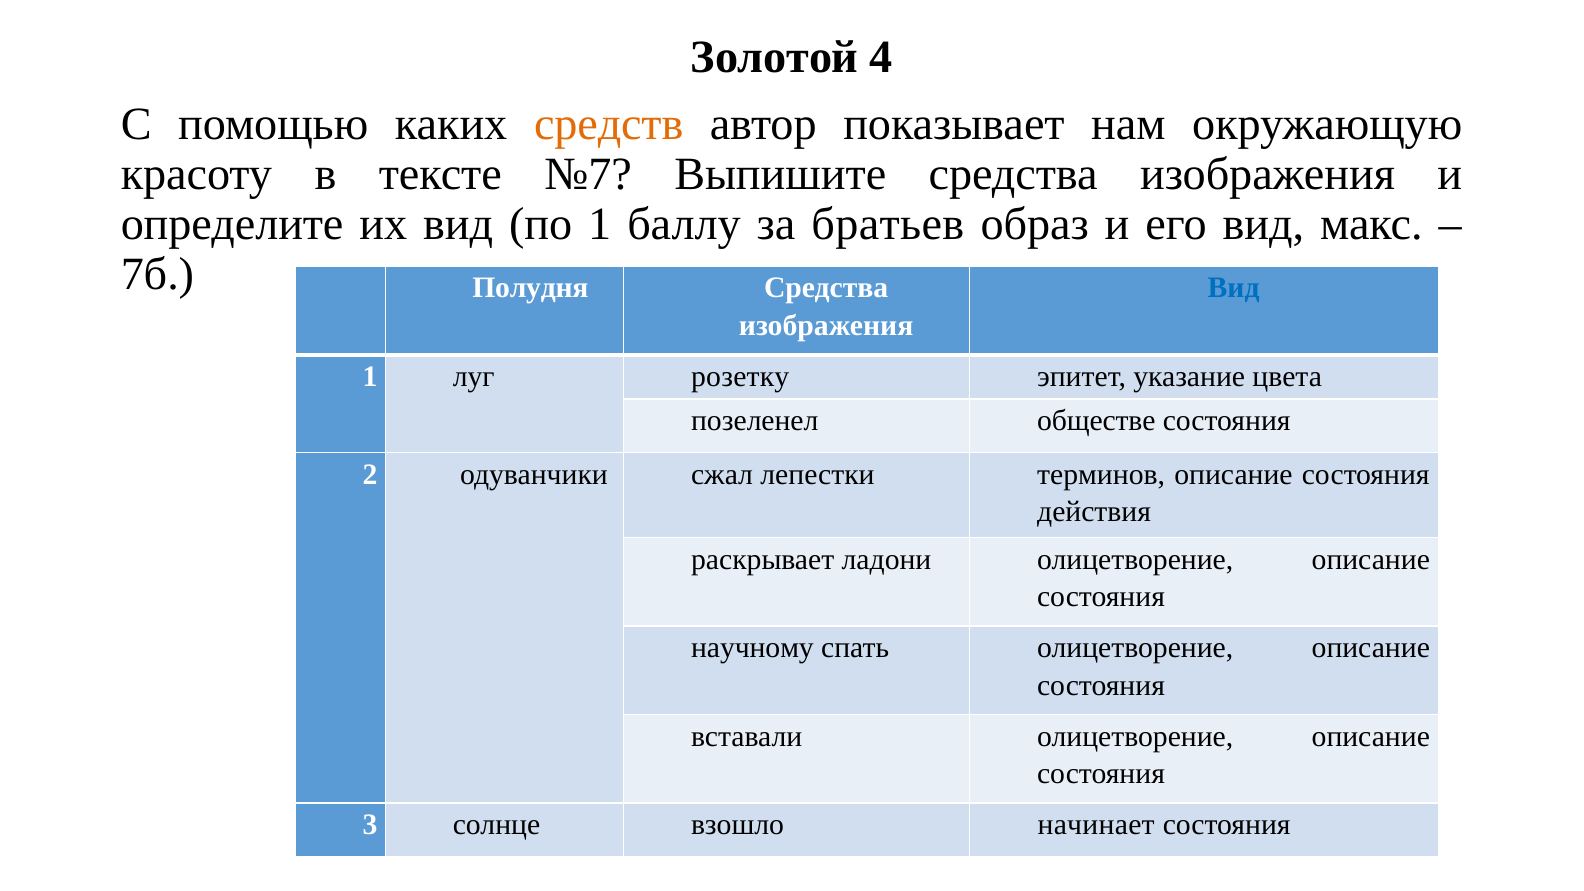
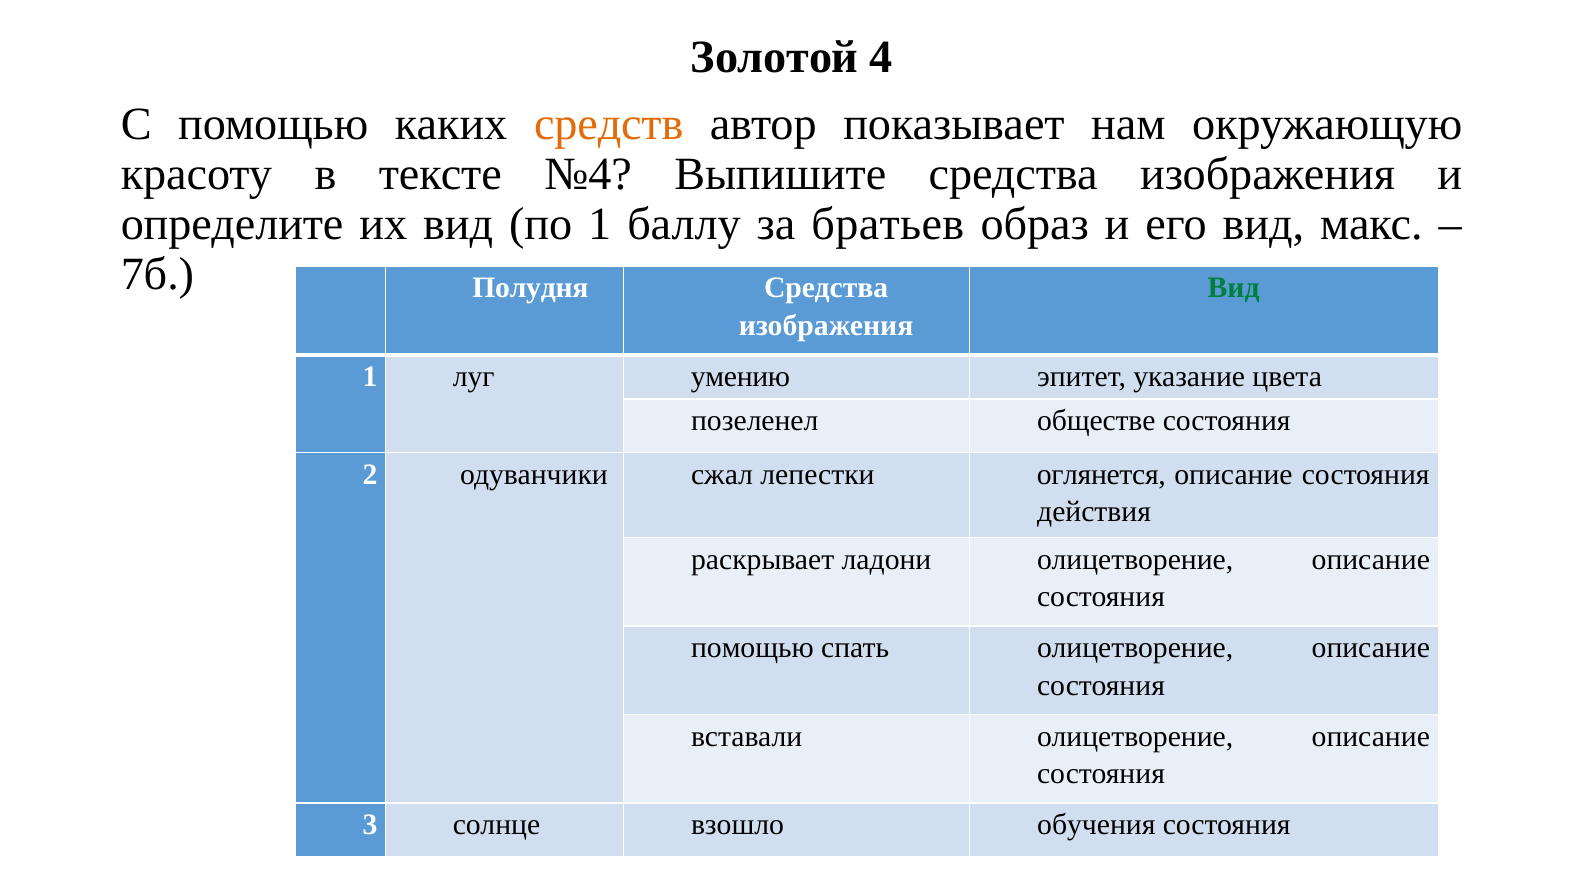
№7: №7 -> №4 (588, 174)
Вид colour: blue -> green (1234, 288)
розетку: розетку -> умению (740, 377)
терминов: терминов -> оглянется (1101, 474)
научному: научному -> помощью (752, 648)
начинает: начинает -> обучения (1096, 825)
